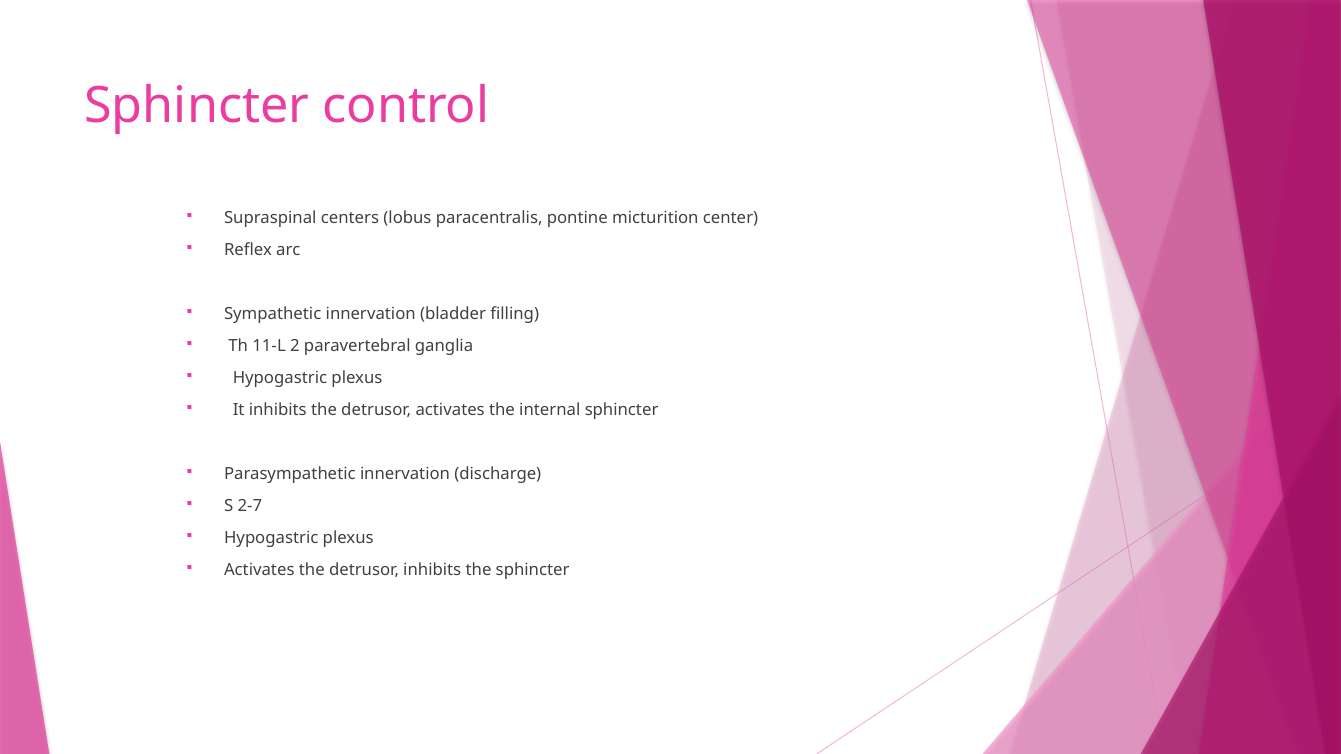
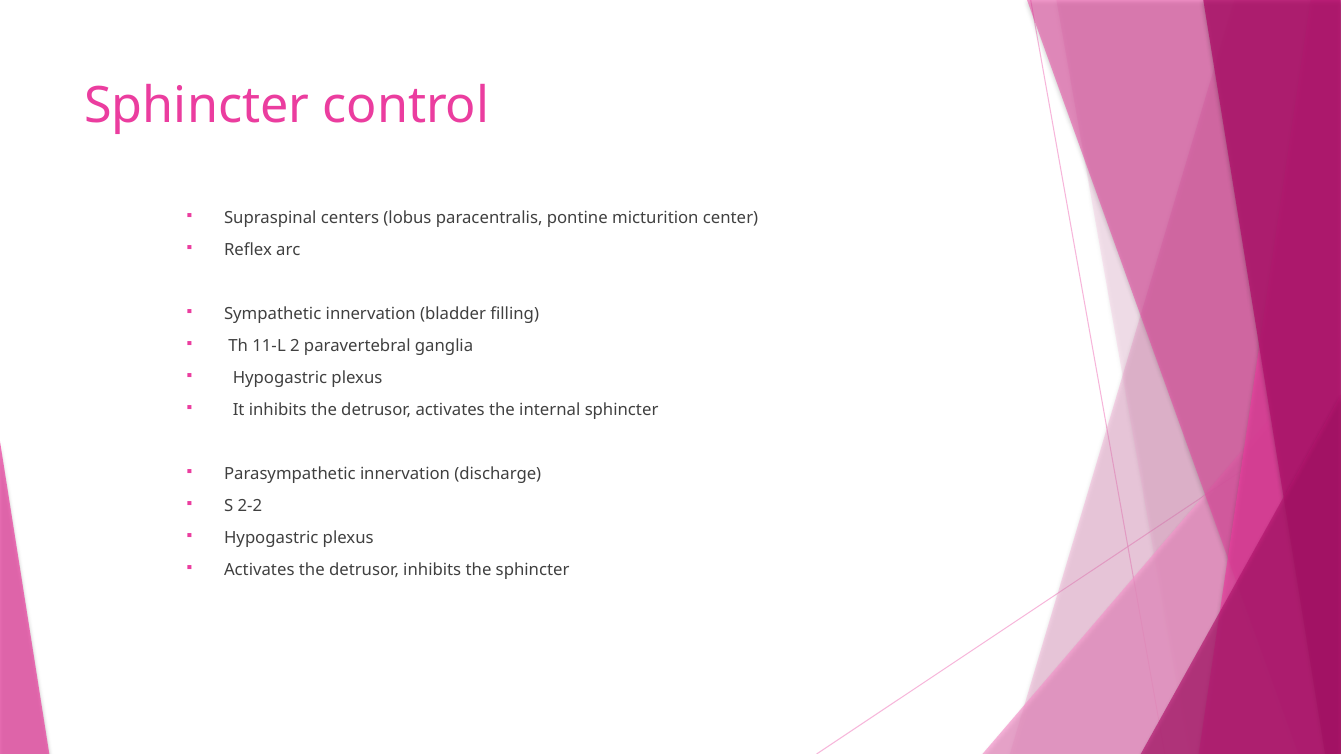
2-7: 2-7 -> 2-2 (250, 507)
